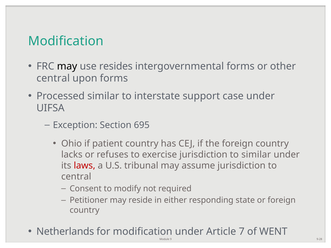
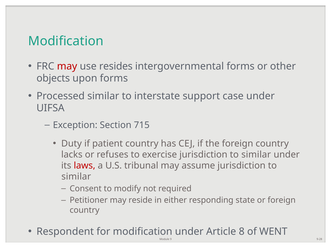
may colour: black -> red (67, 66)
central: central -> objects (53, 78)
695: 695 -> 715 (142, 125)
Ohio: Ohio -> Duty (72, 144)
central: central -> similar (76, 177)
Netherlands: Netherlands -> Respondent (65, 232)
7: 7 -> 8 (242, 232)
